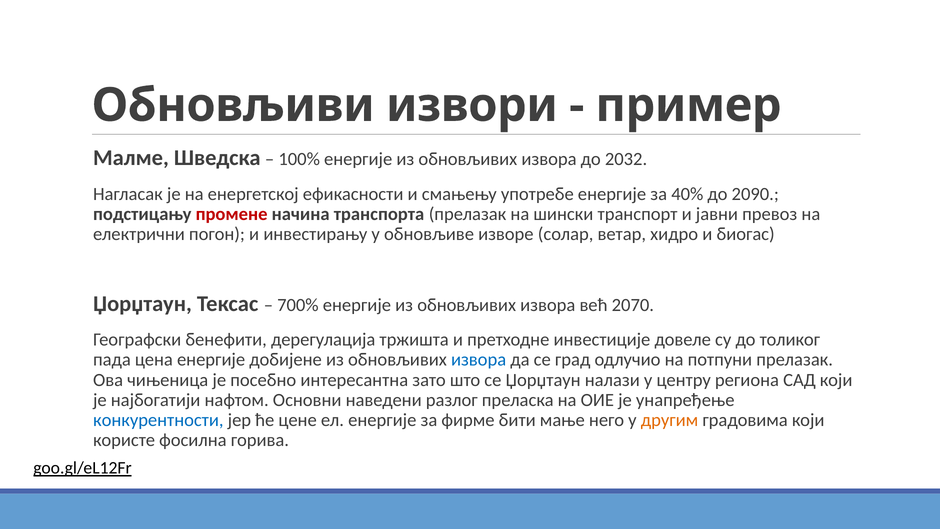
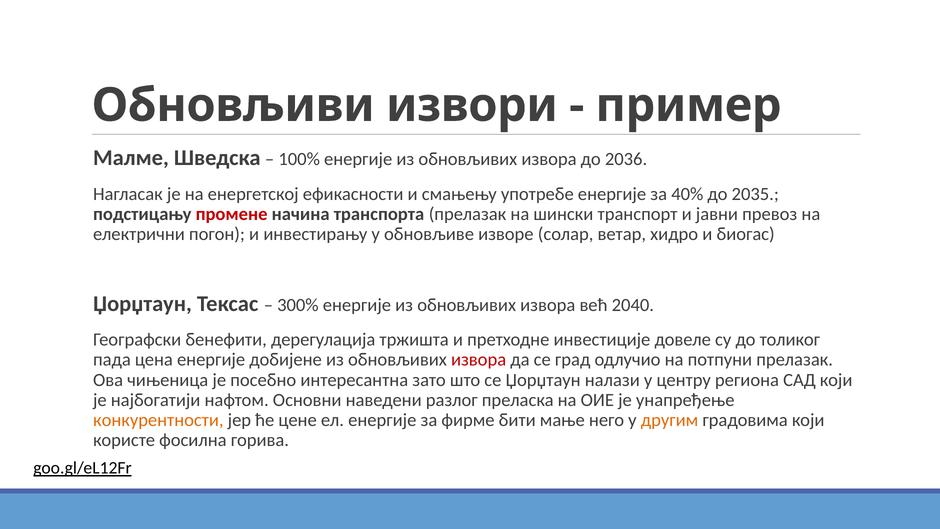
2032: 2032 -> 2036 (626, 159)
2090: 2090 -> 2035 (755, 194)
700%: 700% -> 300% (298, 305)
2070: 2070 -> 2040 (633, 305)
извора colour: blue -> red (479, 360)
конкурентности colour: blue -> orange (158, 420)
